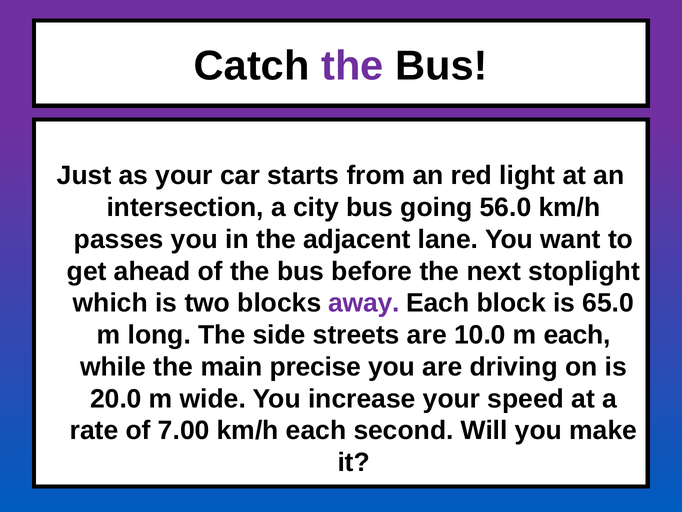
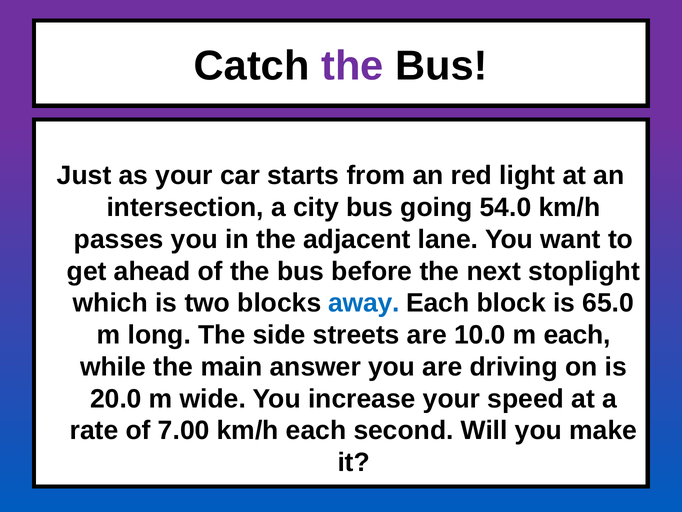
56.0: 56.0 -> 54.0 (506, 207)
away colour: purple -> blue (364, 303)
precise: precise -> answer (315, 367)
